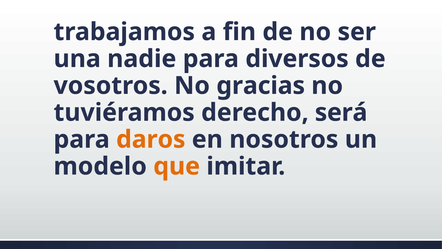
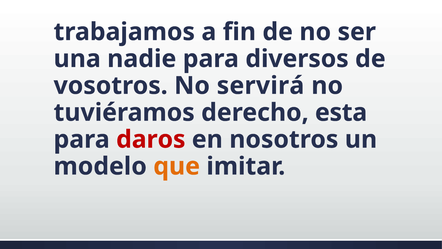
gracias: gracias -> servirá (260, 86)
será: será -> esta (341, 112)
daros colour: orange -> red (151, 139)
